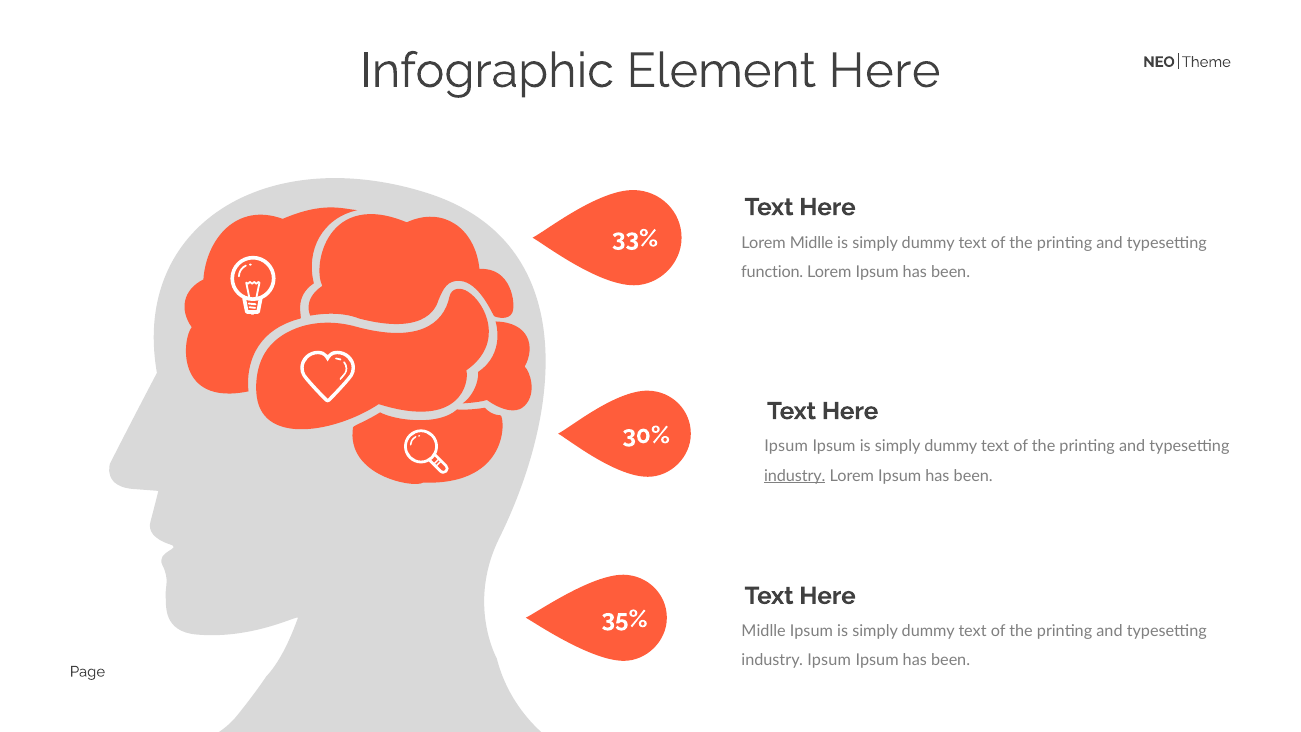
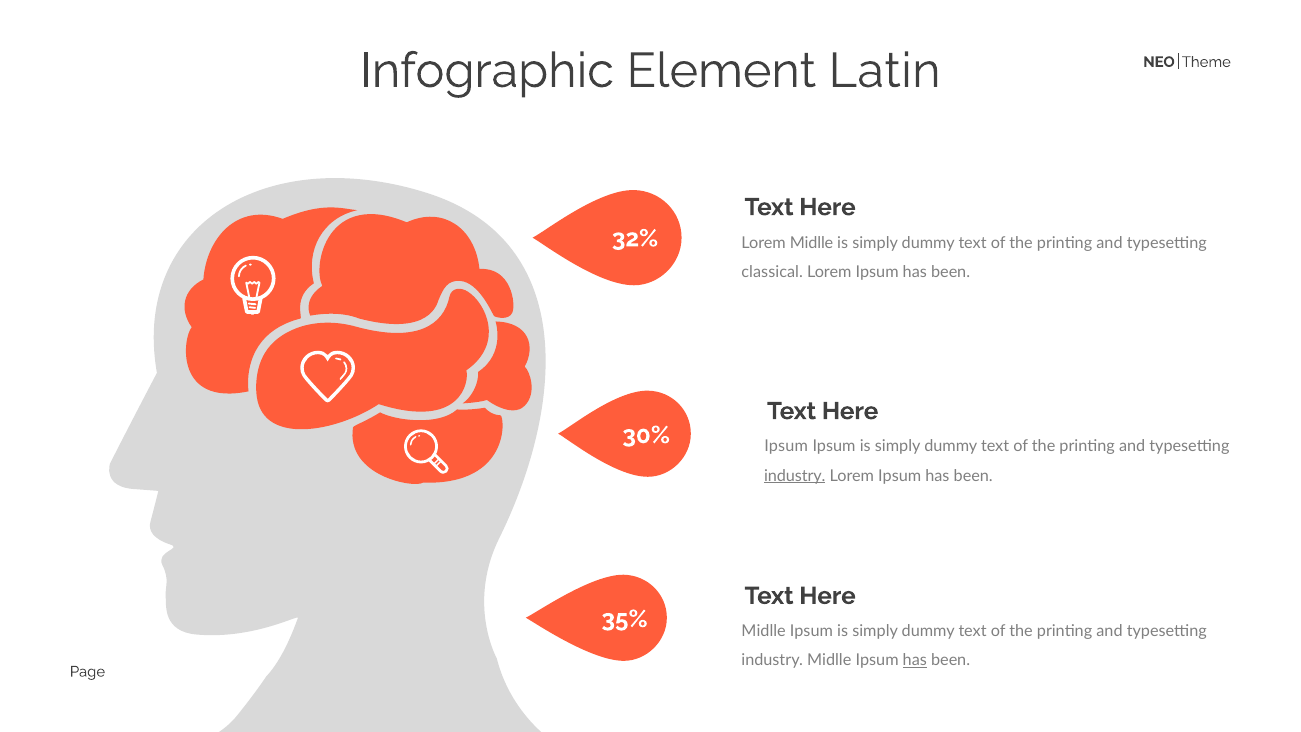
Element Here: Here -> Latin (885, 71)
33%: 33% -> 32% (635, 238)
function: function -> classical (772, 272)
industry Ipsum: Ipsum -> Midlle (829, 660)
has underline: none -> present (915, 660)
